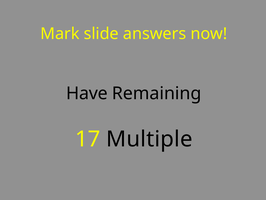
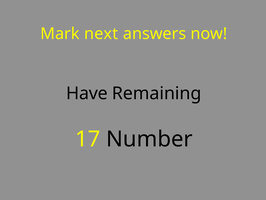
slide: slide -> next (101, 34)
Multiple: Multiple -> Number (149, 139)
